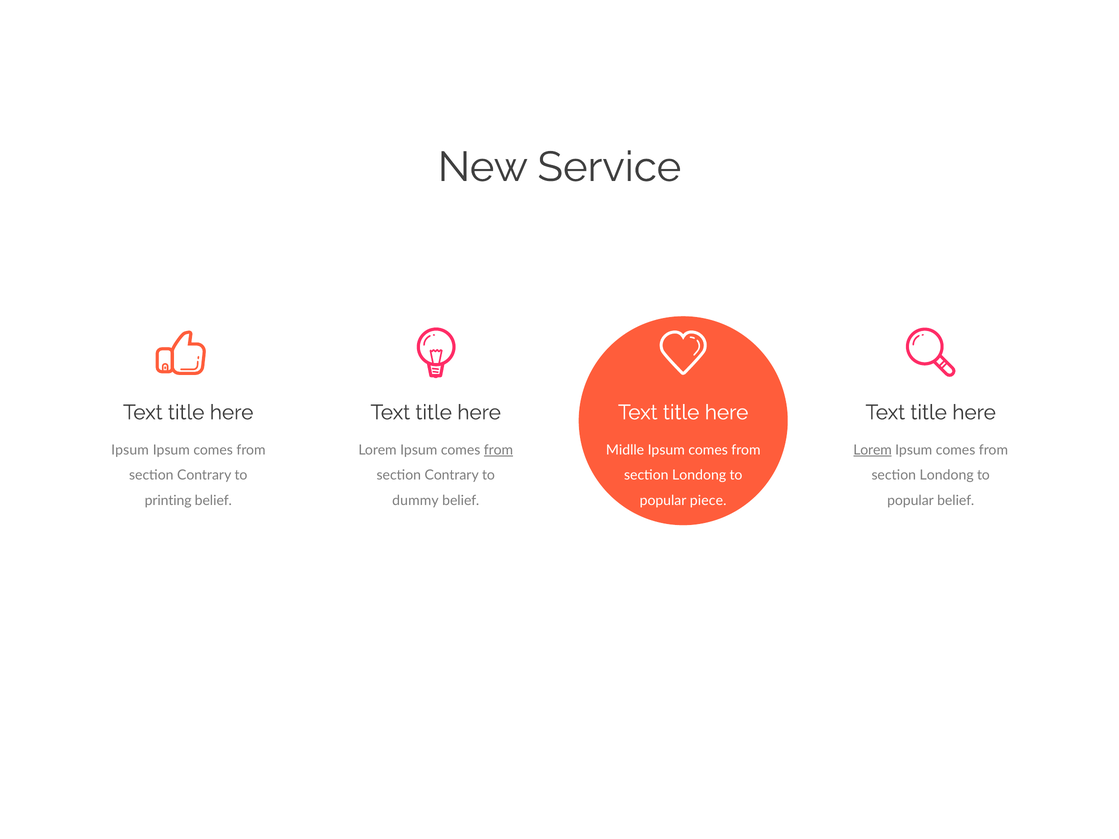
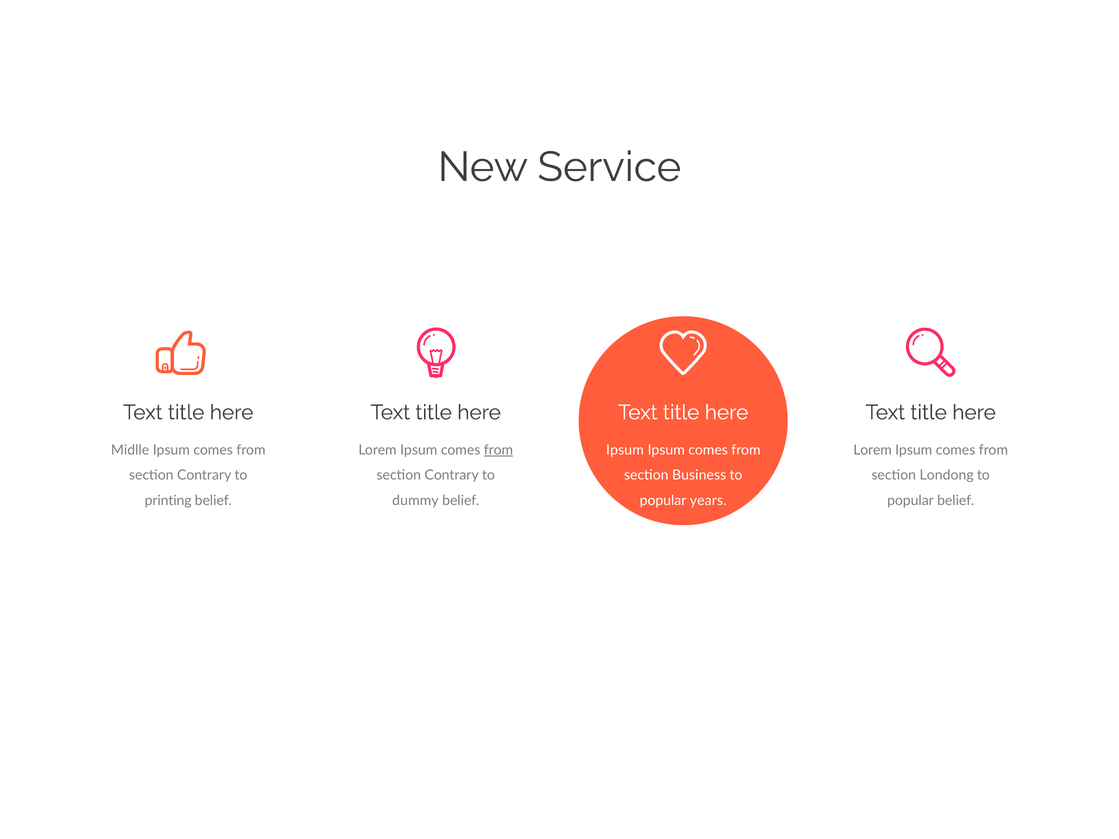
Ipsum: Ipsum -> Midlle (130, 450)
Midlle: Midlle -> Ipsum (625, 450)
Lorem underline: present -> none (873, 450)
Londong: Londong -> Business (699, 475)
piece: piece -> years (708, 501)
